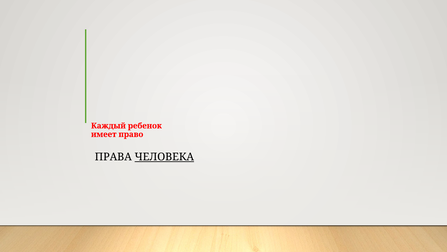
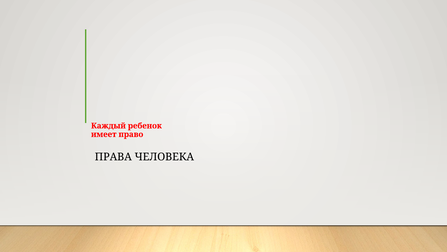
ЧЕЛОВЕКА underline: present -> none (164, 157)
